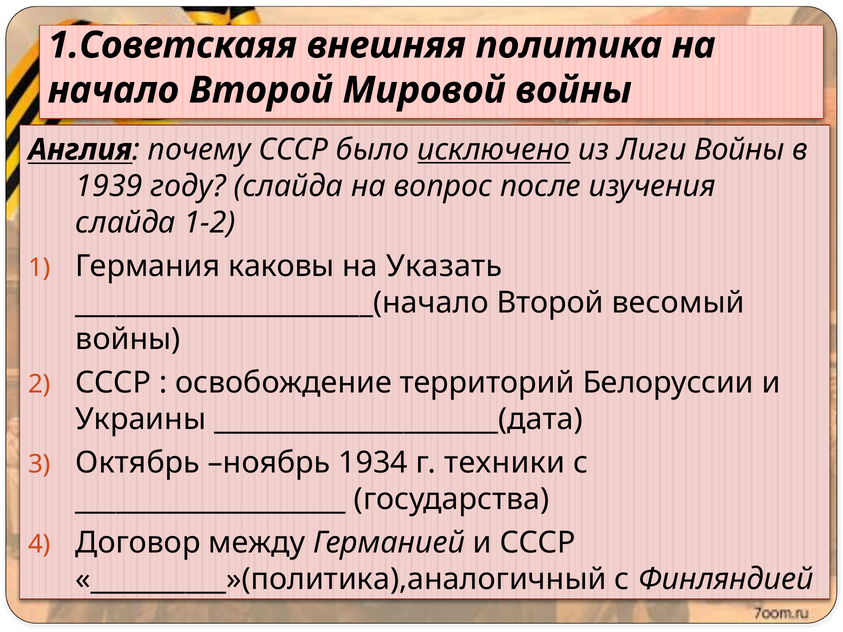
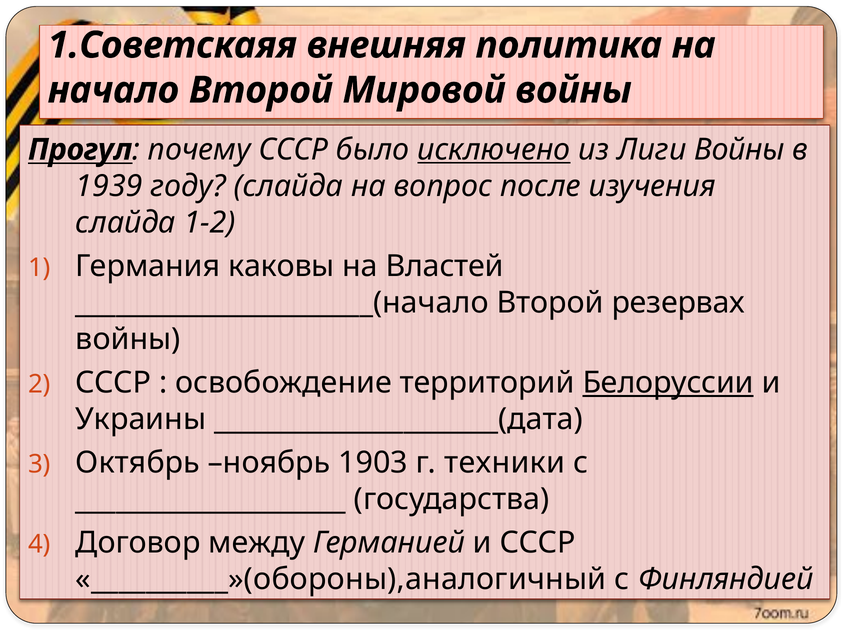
Англия: Англия -> Прогул (80, 150)
Указать: Указать -> Властей (445, 266)
весомый: весомый -> резервах (678, 303)
Белоруссии underline: none -> present (668, 383)
1934: 1934 -> 1903 (373, 463)
__________»(политика),аналогичный: __________»(политика),аналогичный -> __________»(обороны),аналогичный (341, 580)
